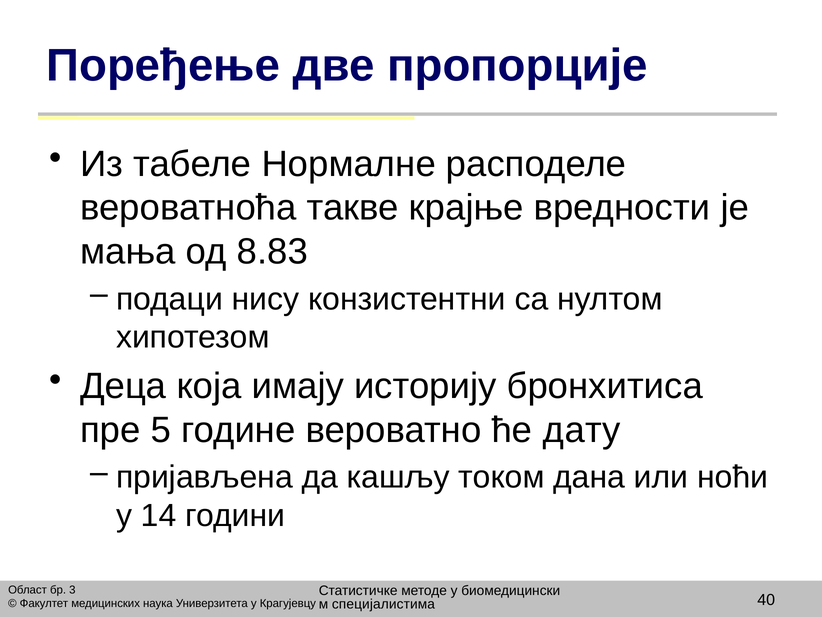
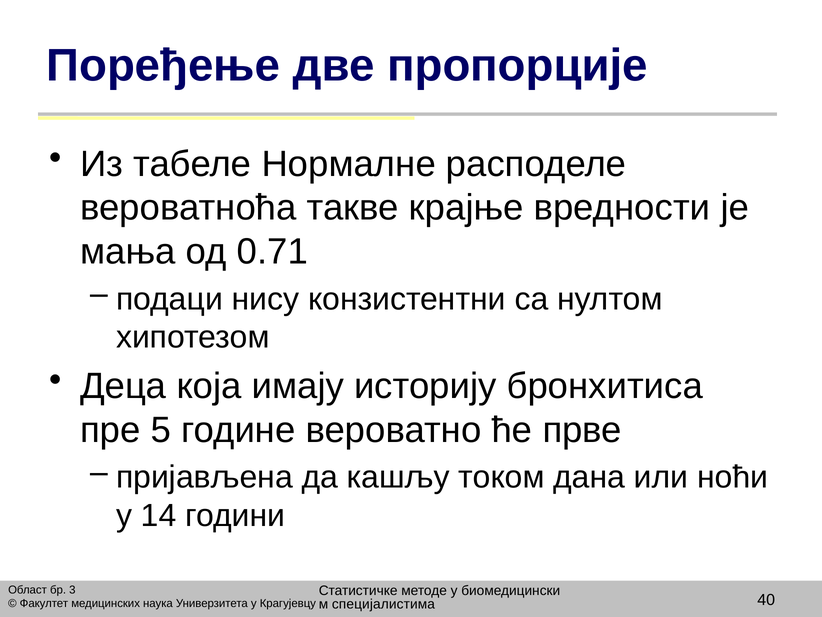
8.83: 8.83 -> 0.71 (272, 252)
дату: дату -> прве (582, 430)
